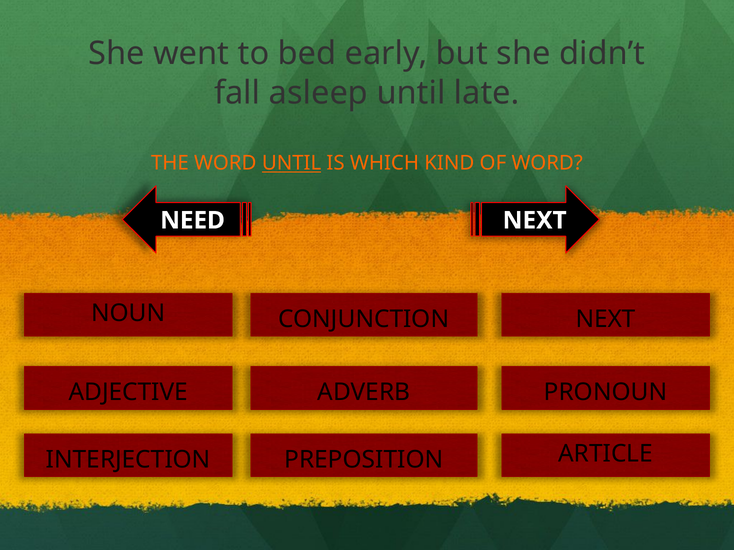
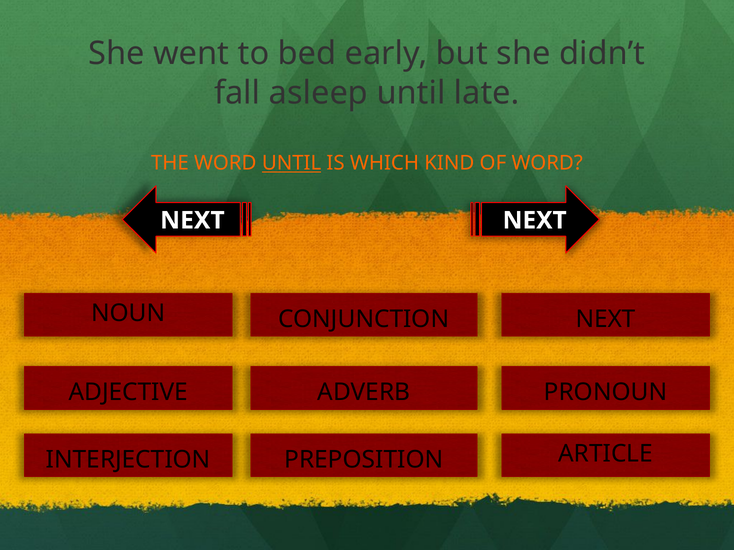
NEED: NEED -> NEXT (192, 221)
